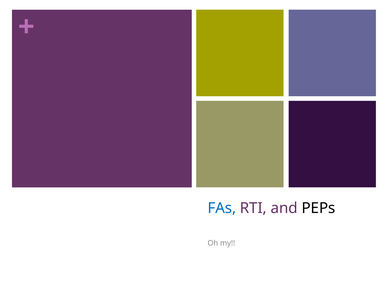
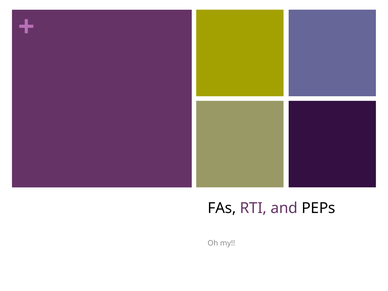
FAs colour: blue -> black (222, 208)
